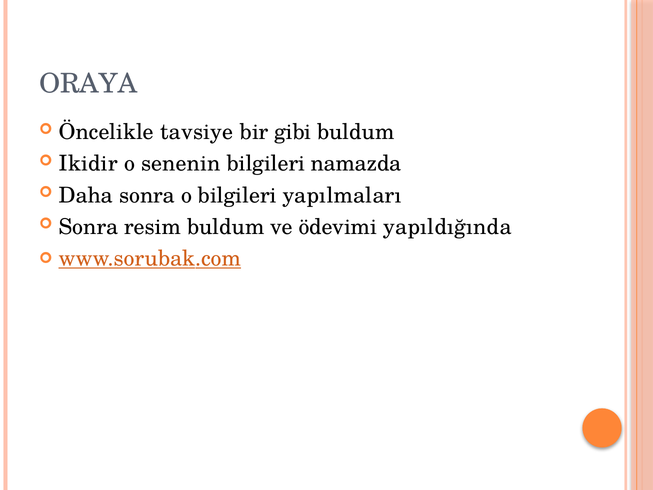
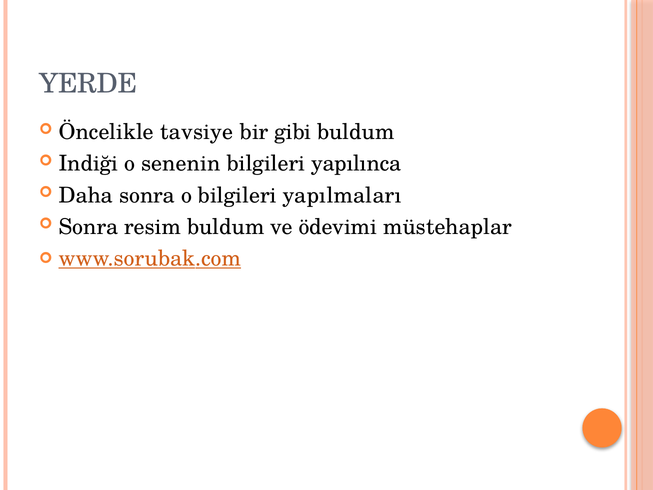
ORAYA: ORAYA -> YERDE (88, 84)
Ikidir: Ikidir -> Indiği (88, 164)
namazda: namazda -> yapılınca (356, 164)
yapıldığında: yapıldığında -> müstehaplar (448, 227)
